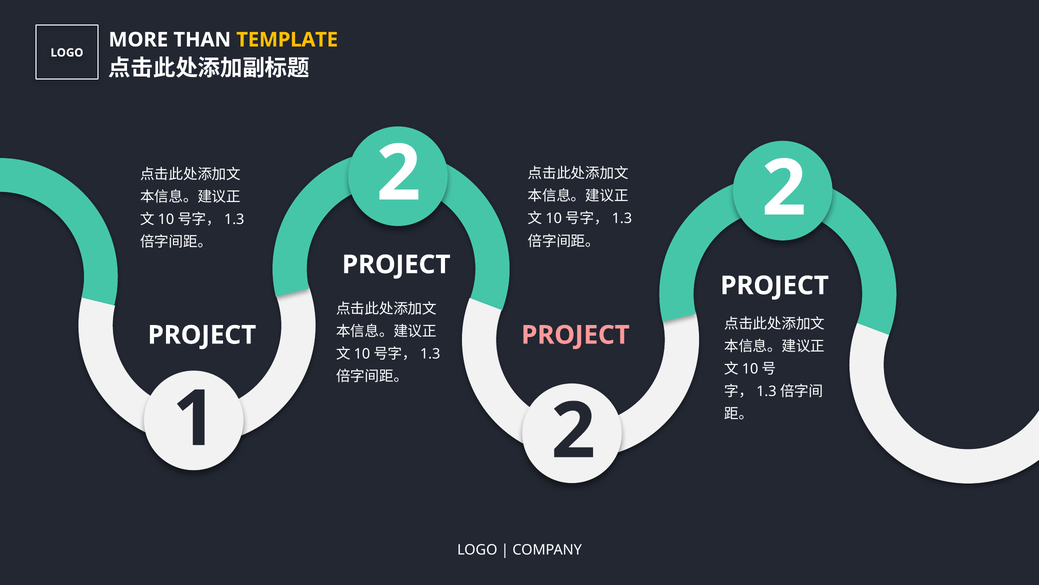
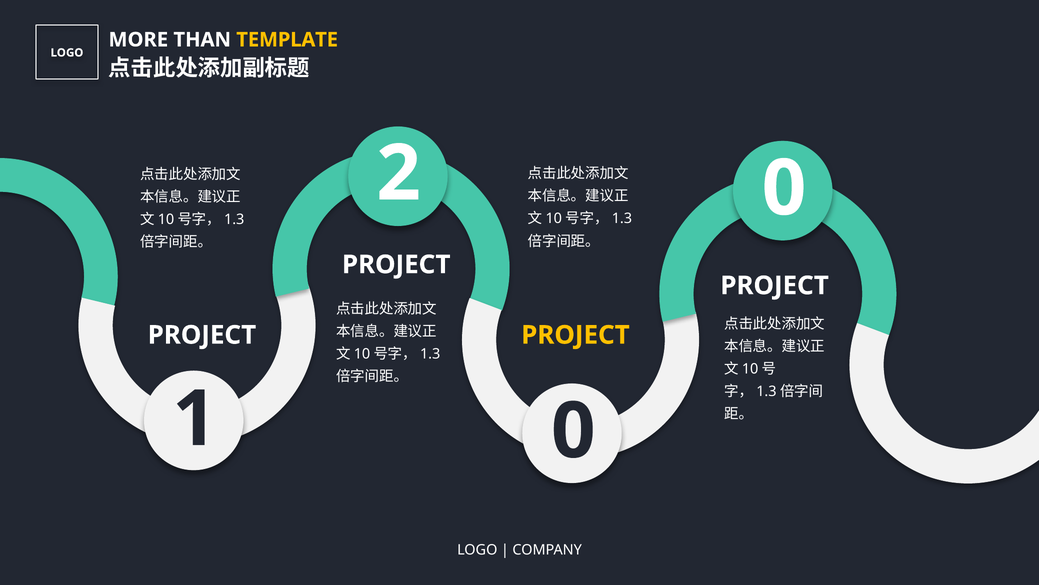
2: 2 -> 0 (784, 189)
PROJECT colour: pink -> yellow (575, 335)
1 2: 2 -> 0 (573, 431)
